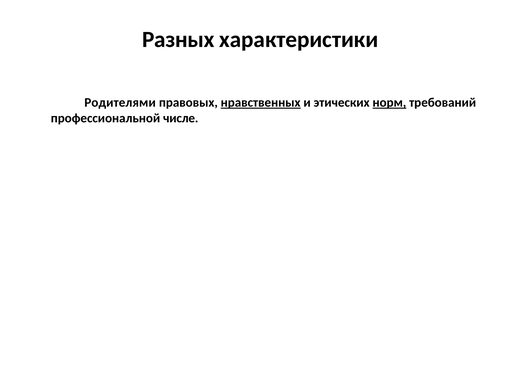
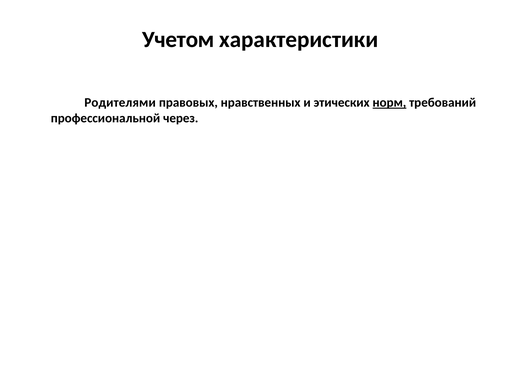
Разных: Разных -> Учетом (178, 39)
нравственных underline: present -> none (261, 103)
числе: числе -> через (181, 118)
